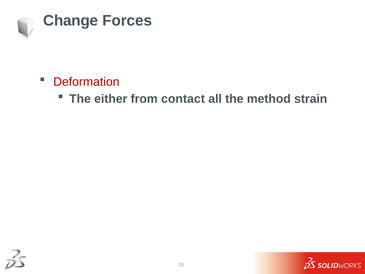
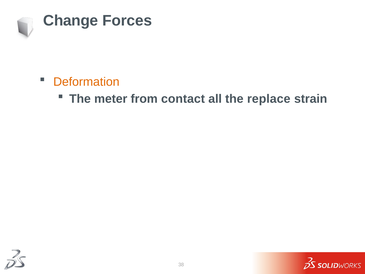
Deformation colour: red -> orange (86, 82)
either: either -> meter (111, 99)
method: method -> replace (269, 99)
